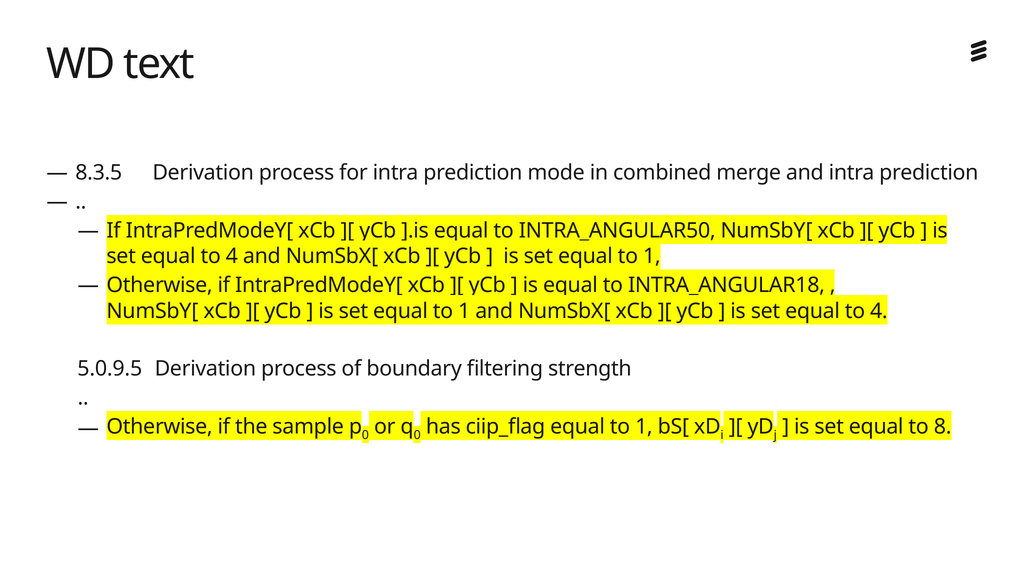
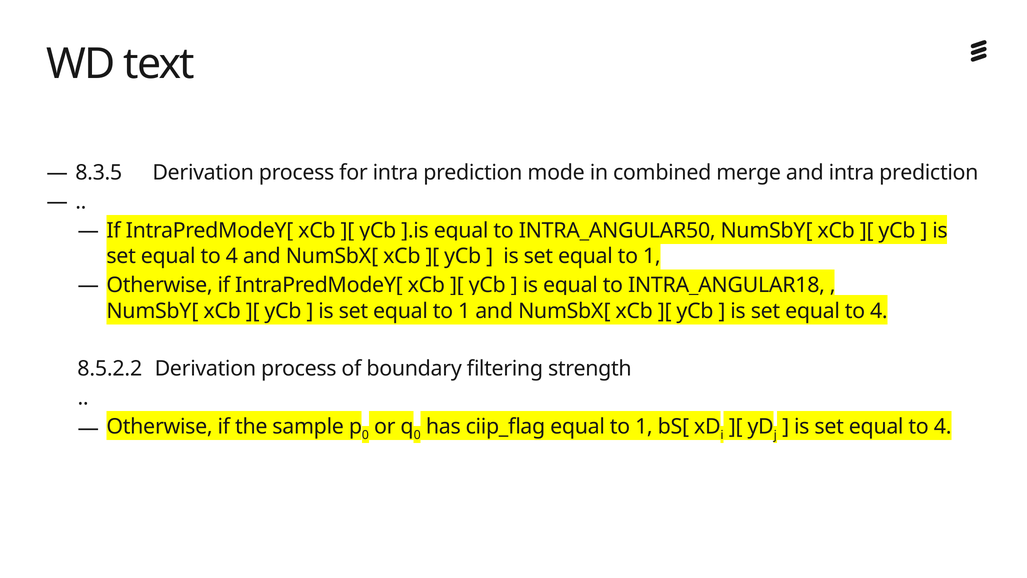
5.0.9.5: 5.0.9.5 -> 8.5.2.2 (110, 369)
8: 8 -> 4 (943, 426)
